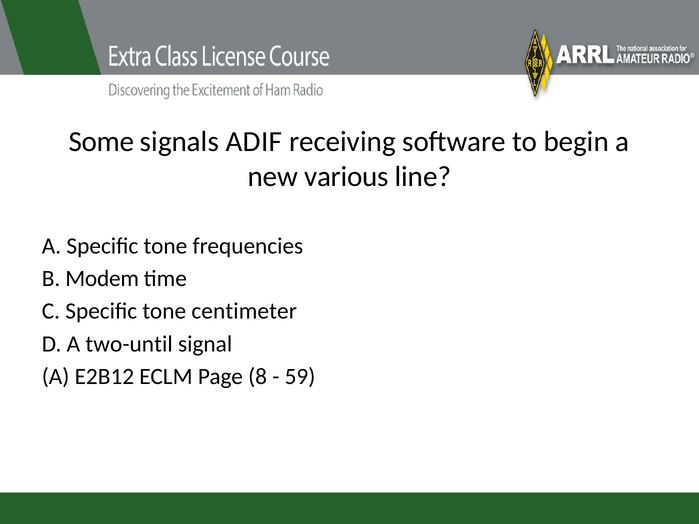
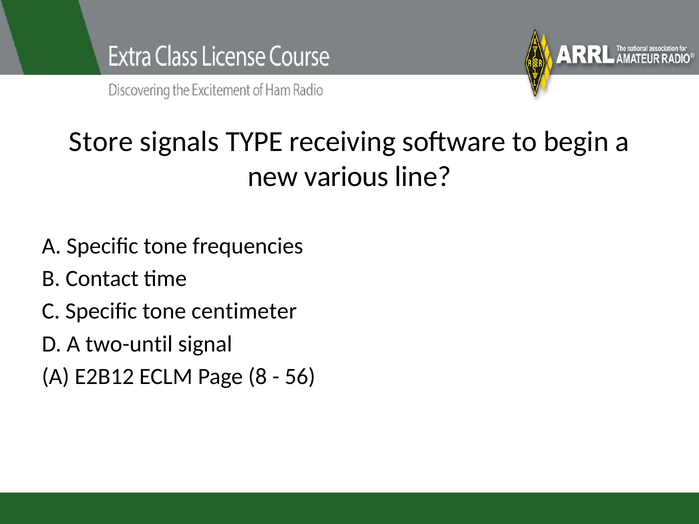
Some: Some -> Store (101, 142)
ADIF: ADIF -> TYPE (254, 142)
Modem: Modem -> Contact (102, 279)
59: 59 -> 56 (300, 377)
